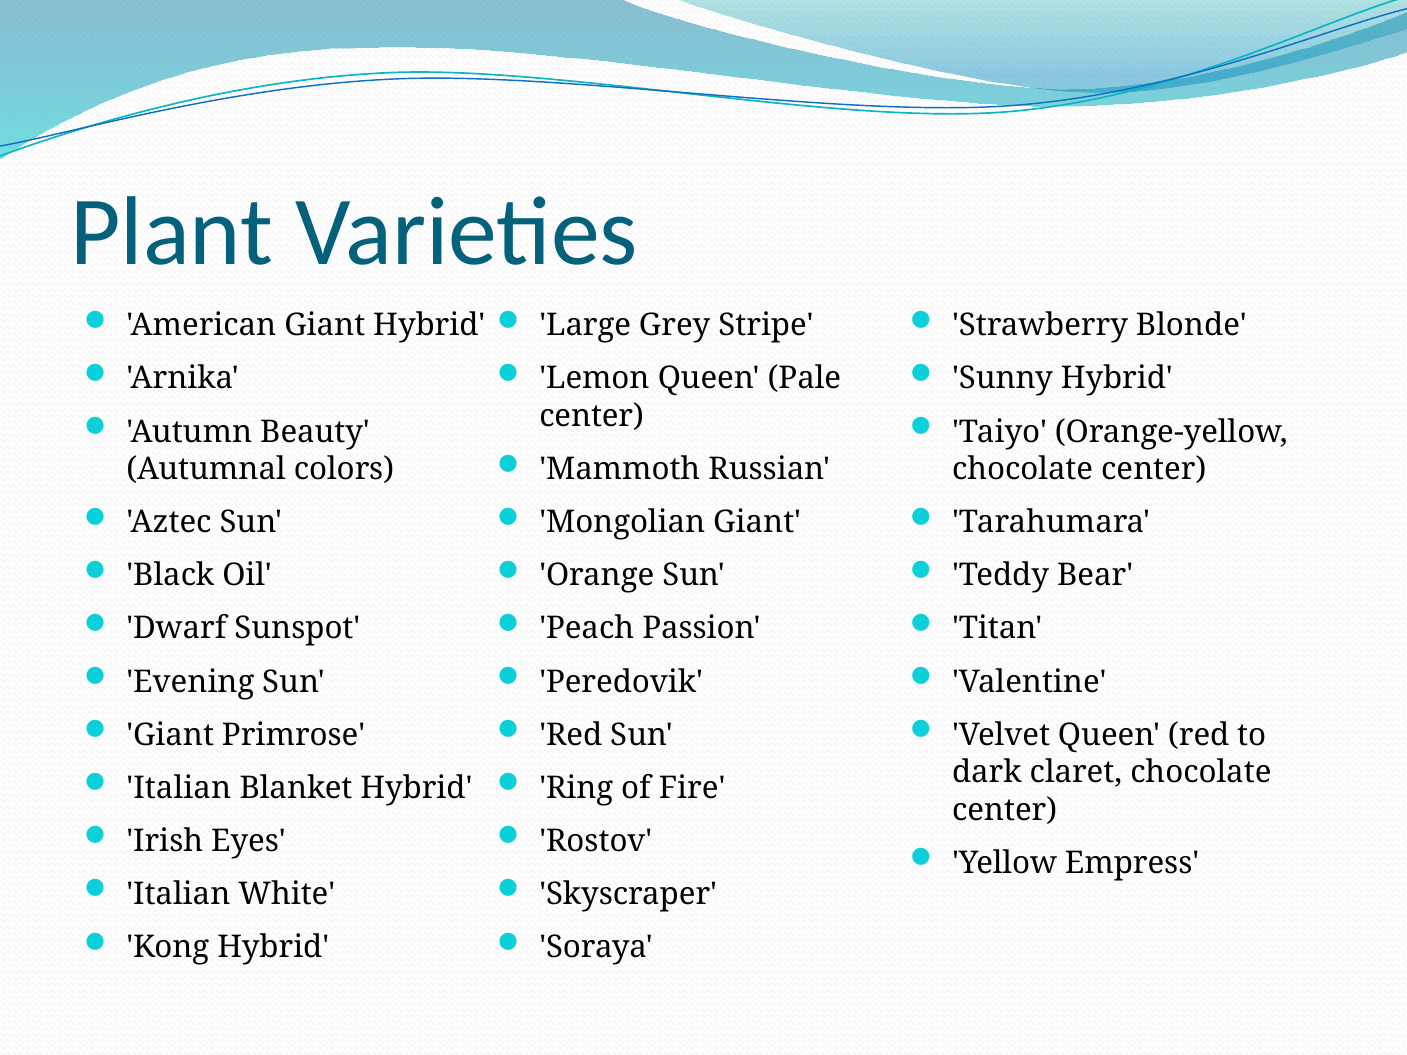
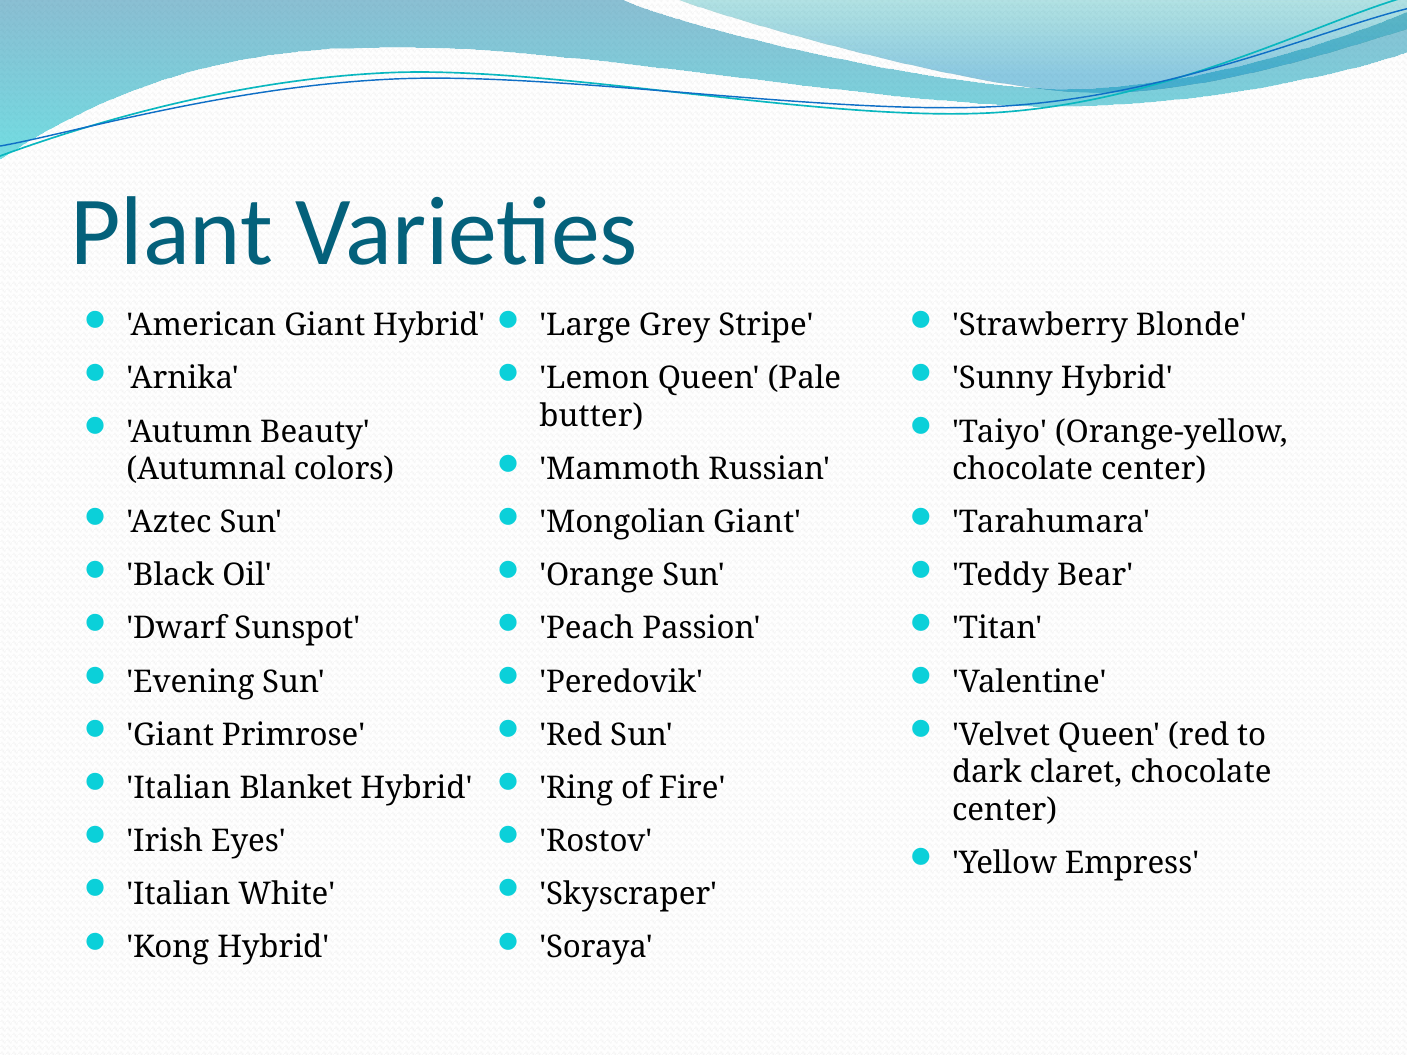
center: center -> butter (591, 416)
